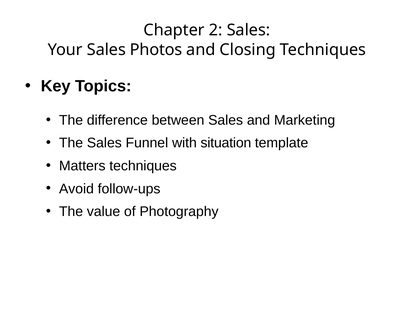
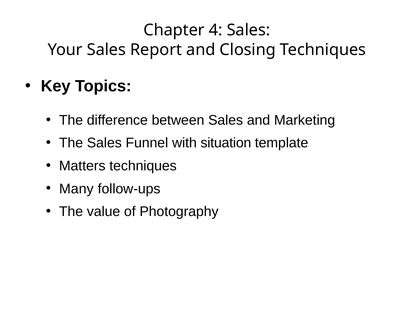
2: 2 -> 4 (216, 30)
Photos: Photos -> Report (156, 50)
Avoid: Avoid -> Many (76, 189)
